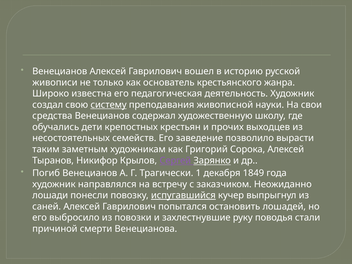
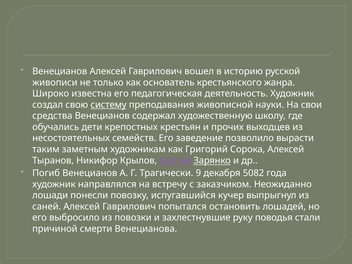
1: 1 -> 9 (198, 173)
1849: 1849 -> 5082 (253, 173)
испугавшийся underline: present -> none (183, 195)
